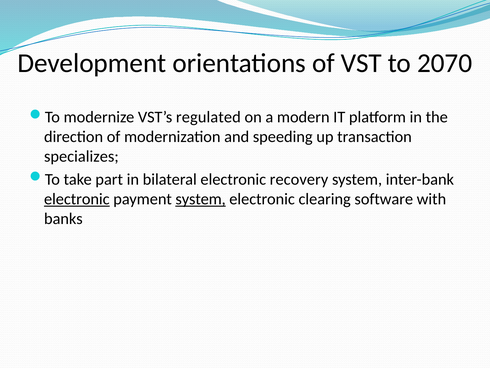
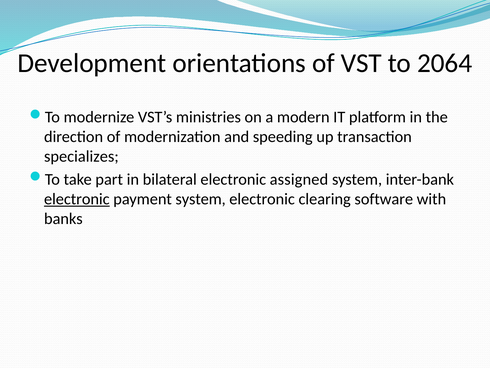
2070: 2070 -> 2064 (445, 63)
regulated: regulated -> ministries (208, 117)
recovery: recovery -> assigned (299, 179)
system underline: present -> none (201, 199)
